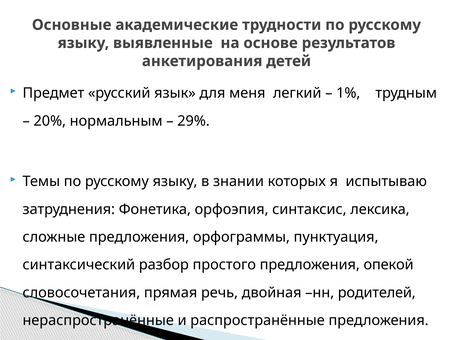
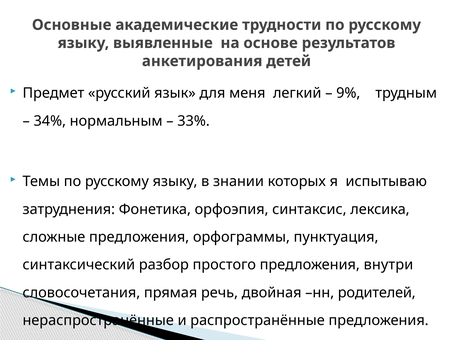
1%: 1% -> 9% (348, 93)
20%: 20% -> 34% (50, 121)
29%: 29% -> 33% (194, 121)
опекой: опекой -> внутри (388, 265)
